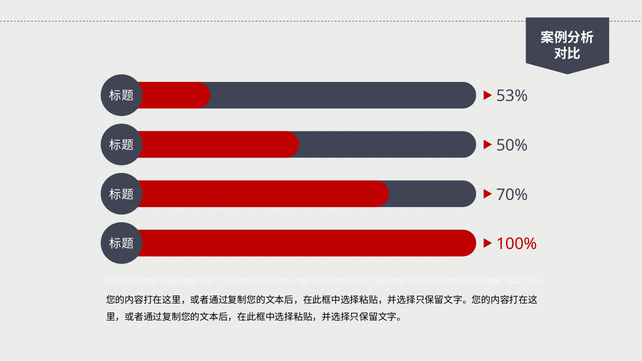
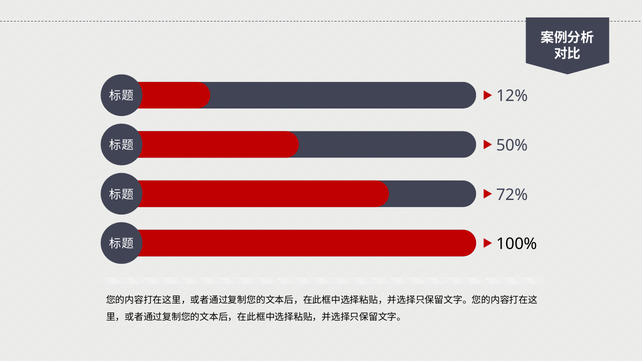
53%: 53% -> 12% (512, 96)
70%: 70% -> 72% (512, 195)
100% colour: red -> black (517, 244)
